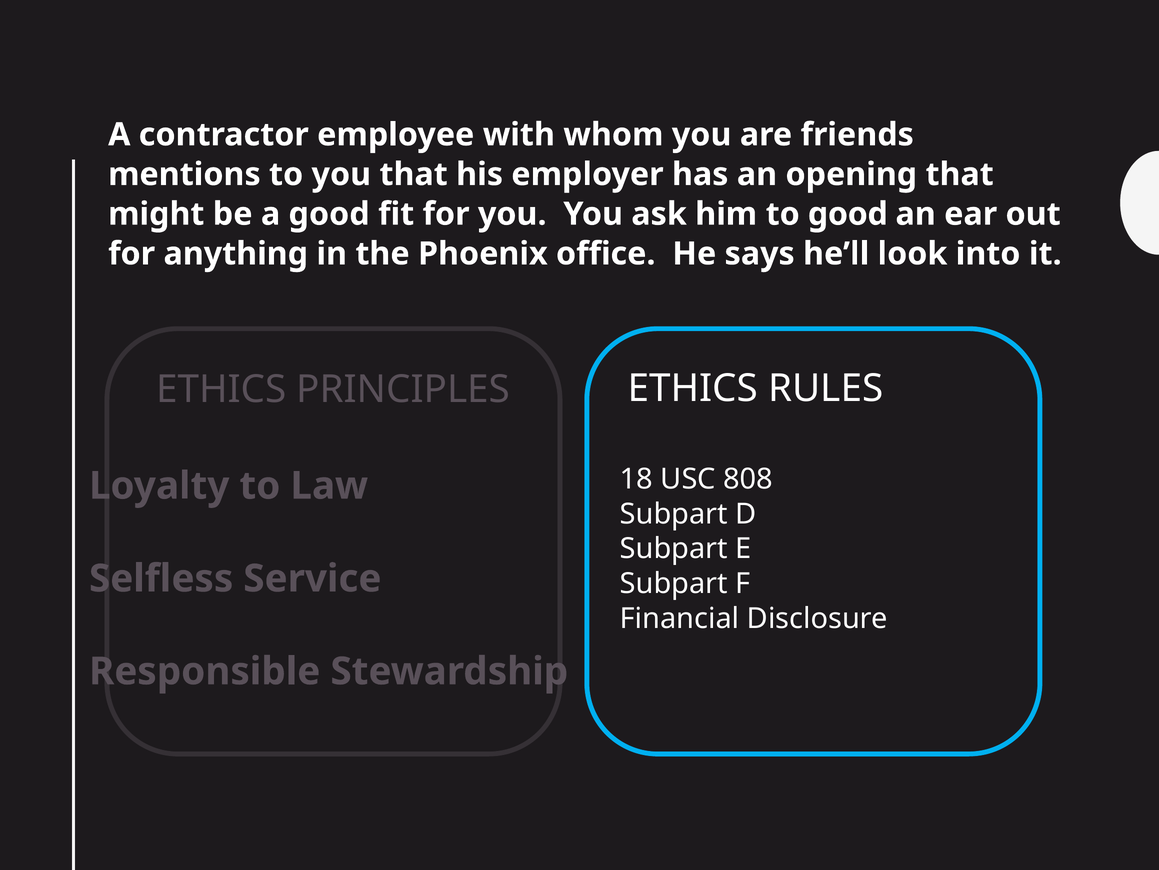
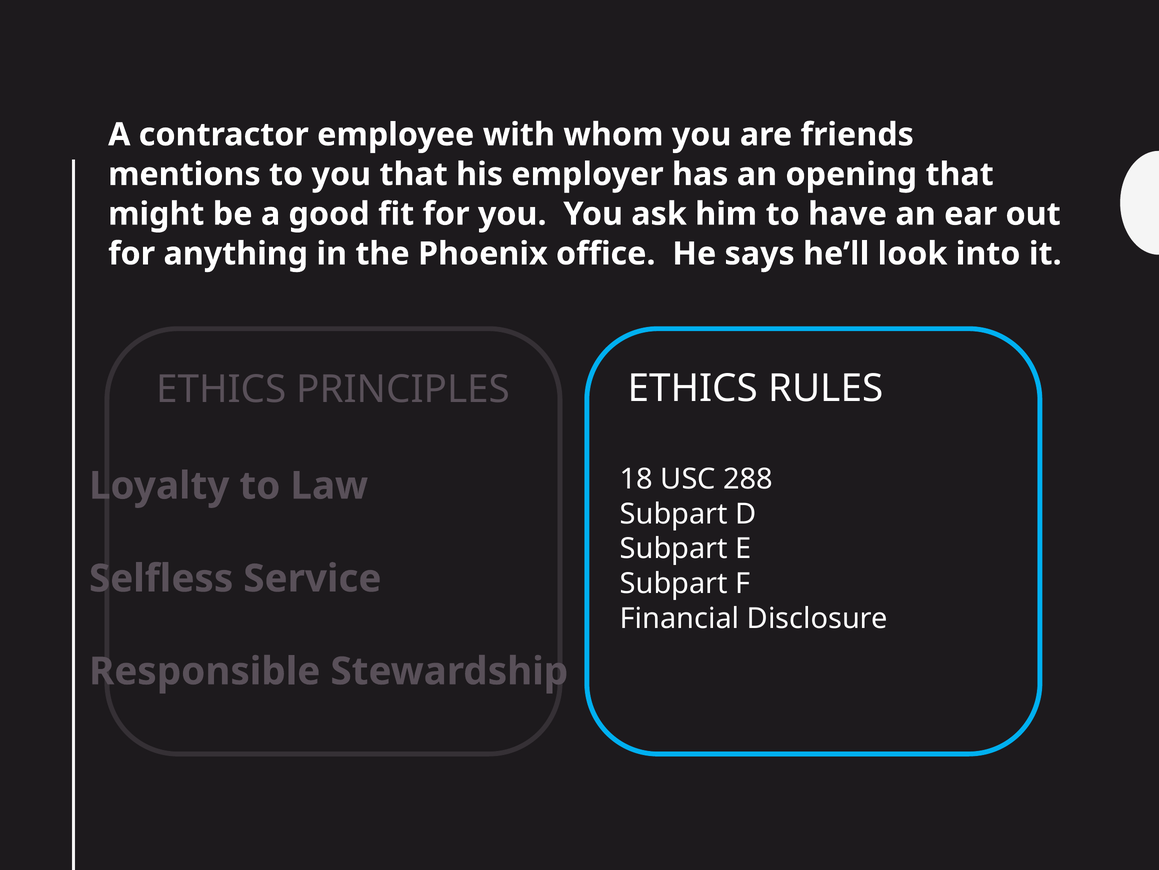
to good: good -> have (848, 214)
808: 808 -> 288 (748, 479)
